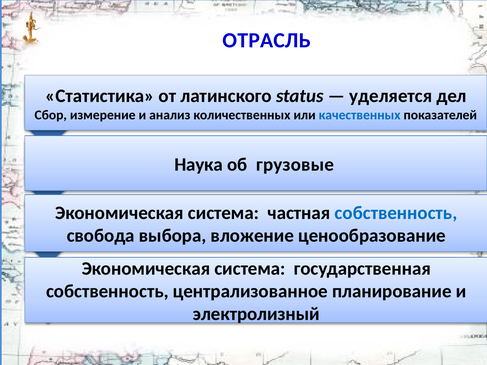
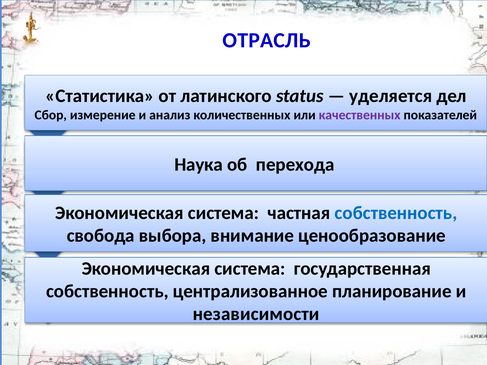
качественных colour: blue -> purple (360, 115)
грузовые: грузовые -> перехода (295, 165)
вложение: вложение -> внимание (252, 236)
электролизный: электролизный -> независимости (256, 314)
